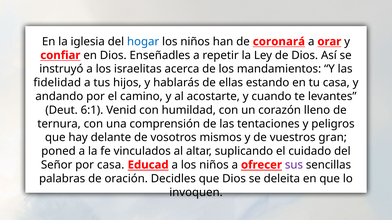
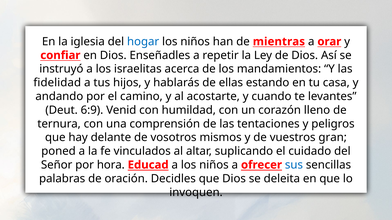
coronará: coronará -> mientras (279, 42)
6:1: 6:1 -> 6:9 (92, 110)
por casa: casa -> hora (111, 165)
sus colour: purple -> blue (294, 165)
